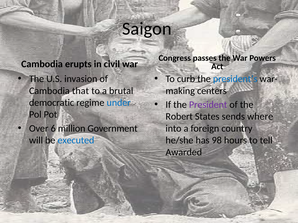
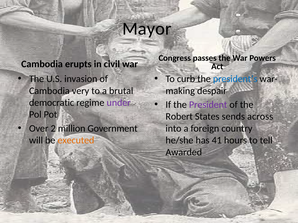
Saigon: Saigon -> Mayor (147, 29)
that: that -> very (81, 91)
centers: centers -> despair (212, 91)
under colour: blue -> purple (119, 103)
where: where -> across (260, 117)
6: 6 -> 2 (53, 129)
executed colour: blue -> orange (76, 141)
98: 98 -> 41 (217, 141)
